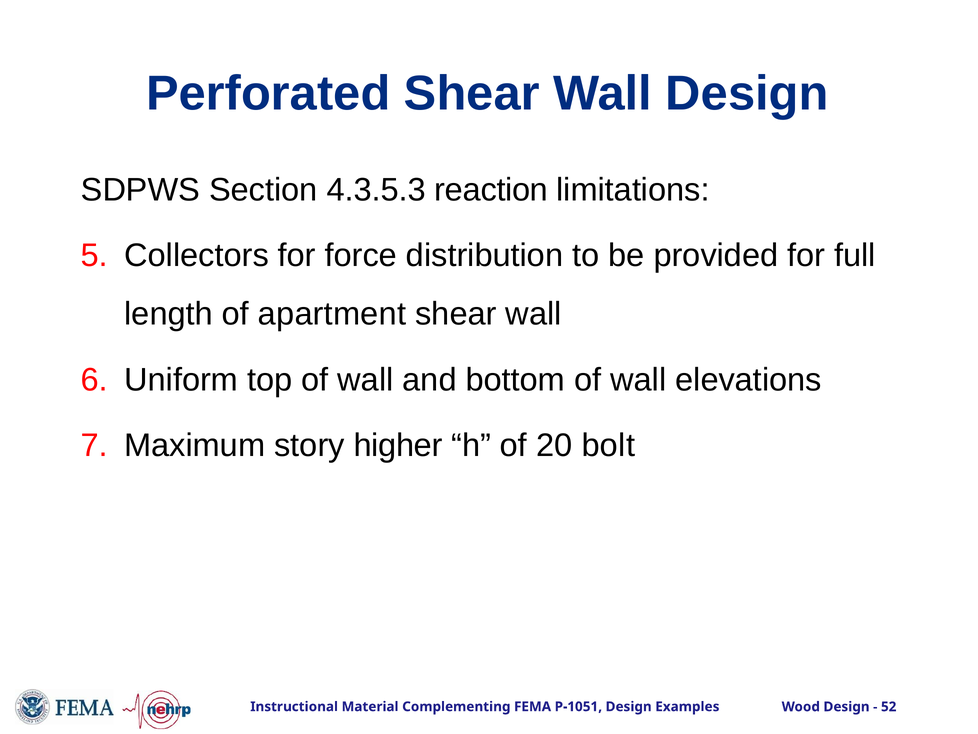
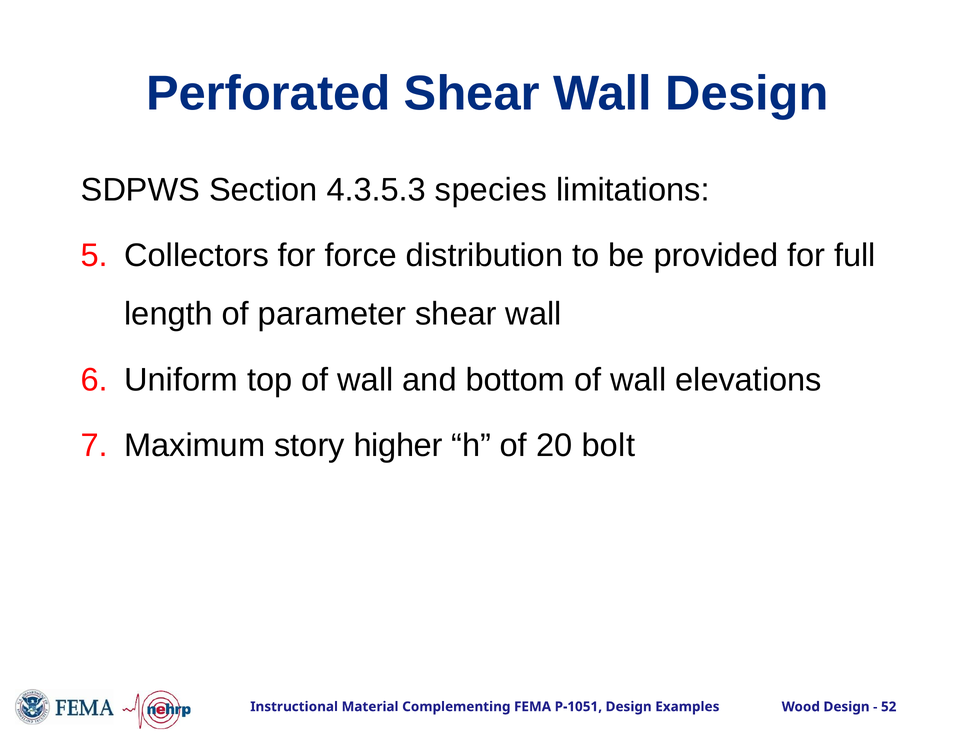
reaction: reaction -> species (491, 190)
apartment: apartment -> parameter (332, 314)
